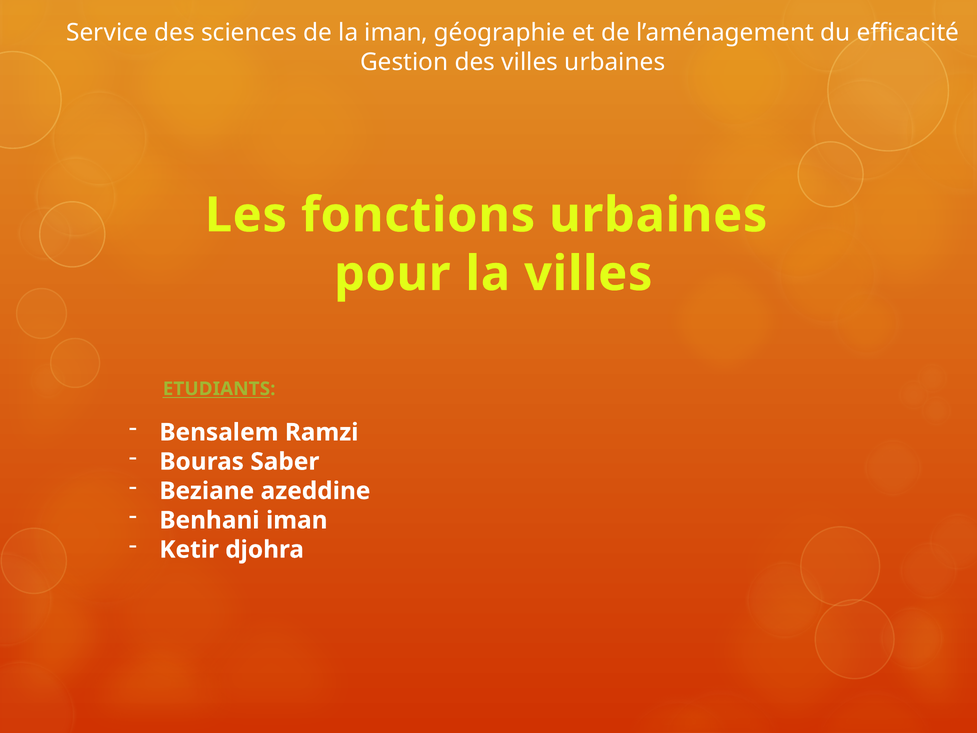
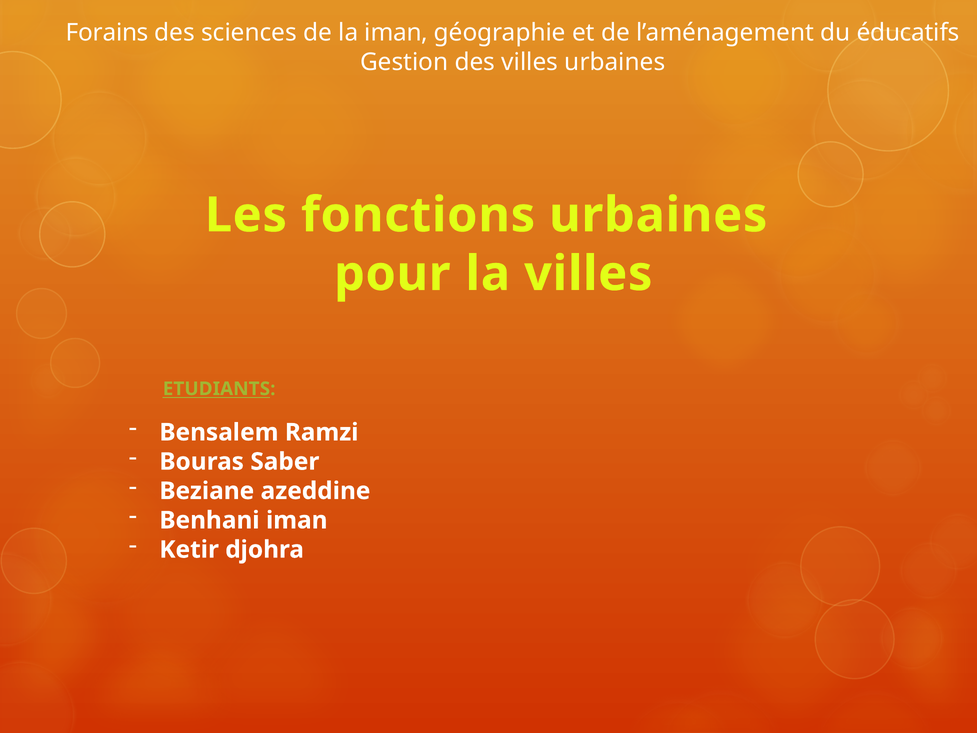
Service: Service -> Forains (107, 33)
efficacité: efficacité -> éducatifs (908, 33)
